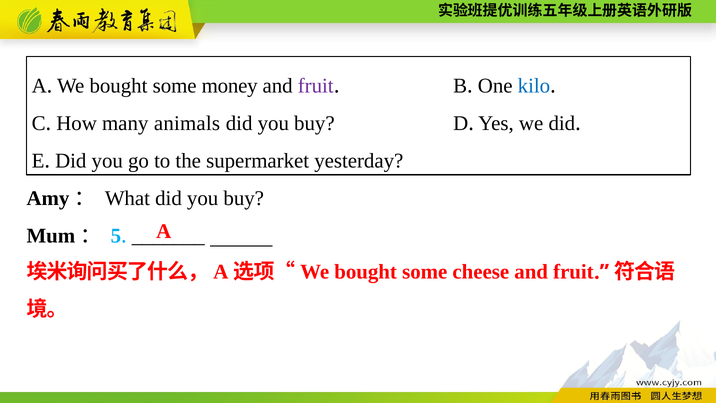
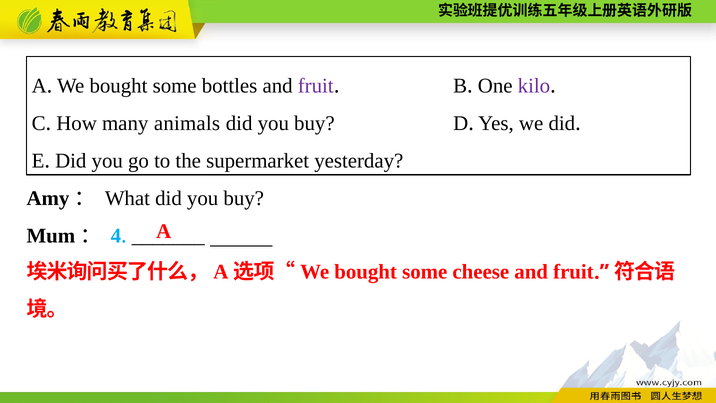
money: money -> bottles (230, 86)
kilo colour: blue -> purple (534, 86)
5: 5 -> 4 (116, 236)
